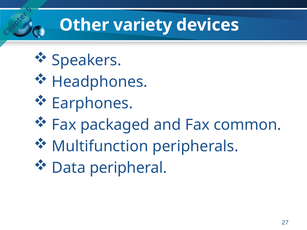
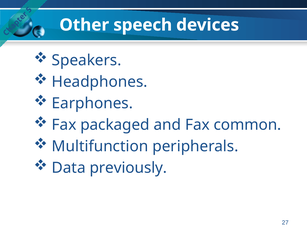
variety: variety -> speech (143, 25)
peripheral: peripheral -> previously (128, 168)
